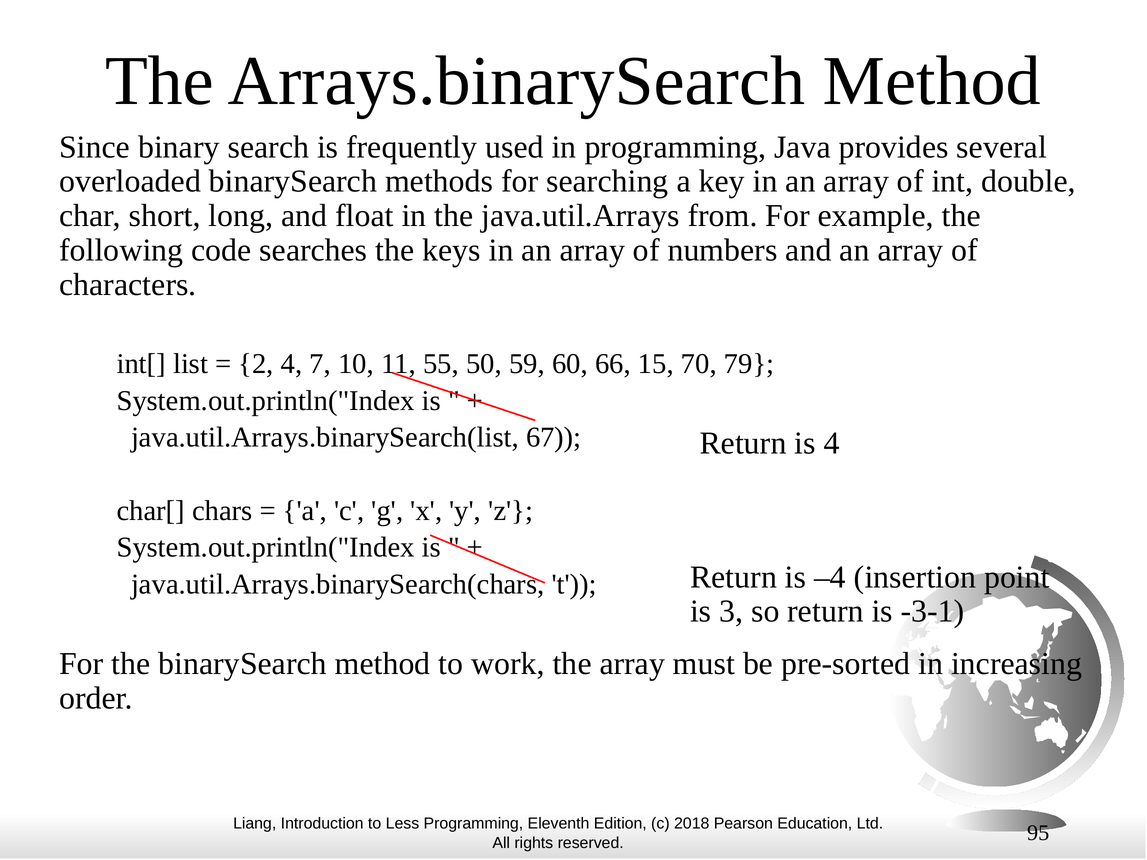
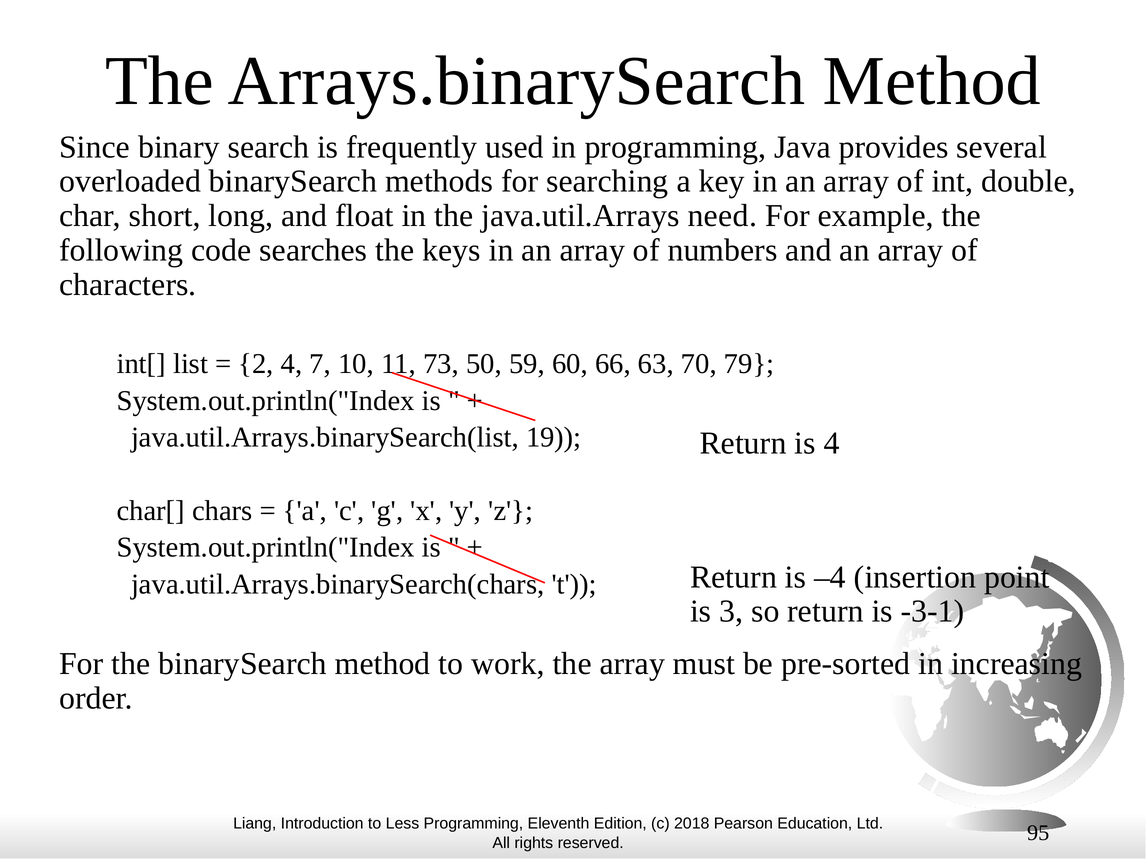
from: from -> need (722, 216)
55: 55 -> 73 (441, 364)
15: 15 -> 63 (656, 364)
67: 67 -> 19 (554, 437)
